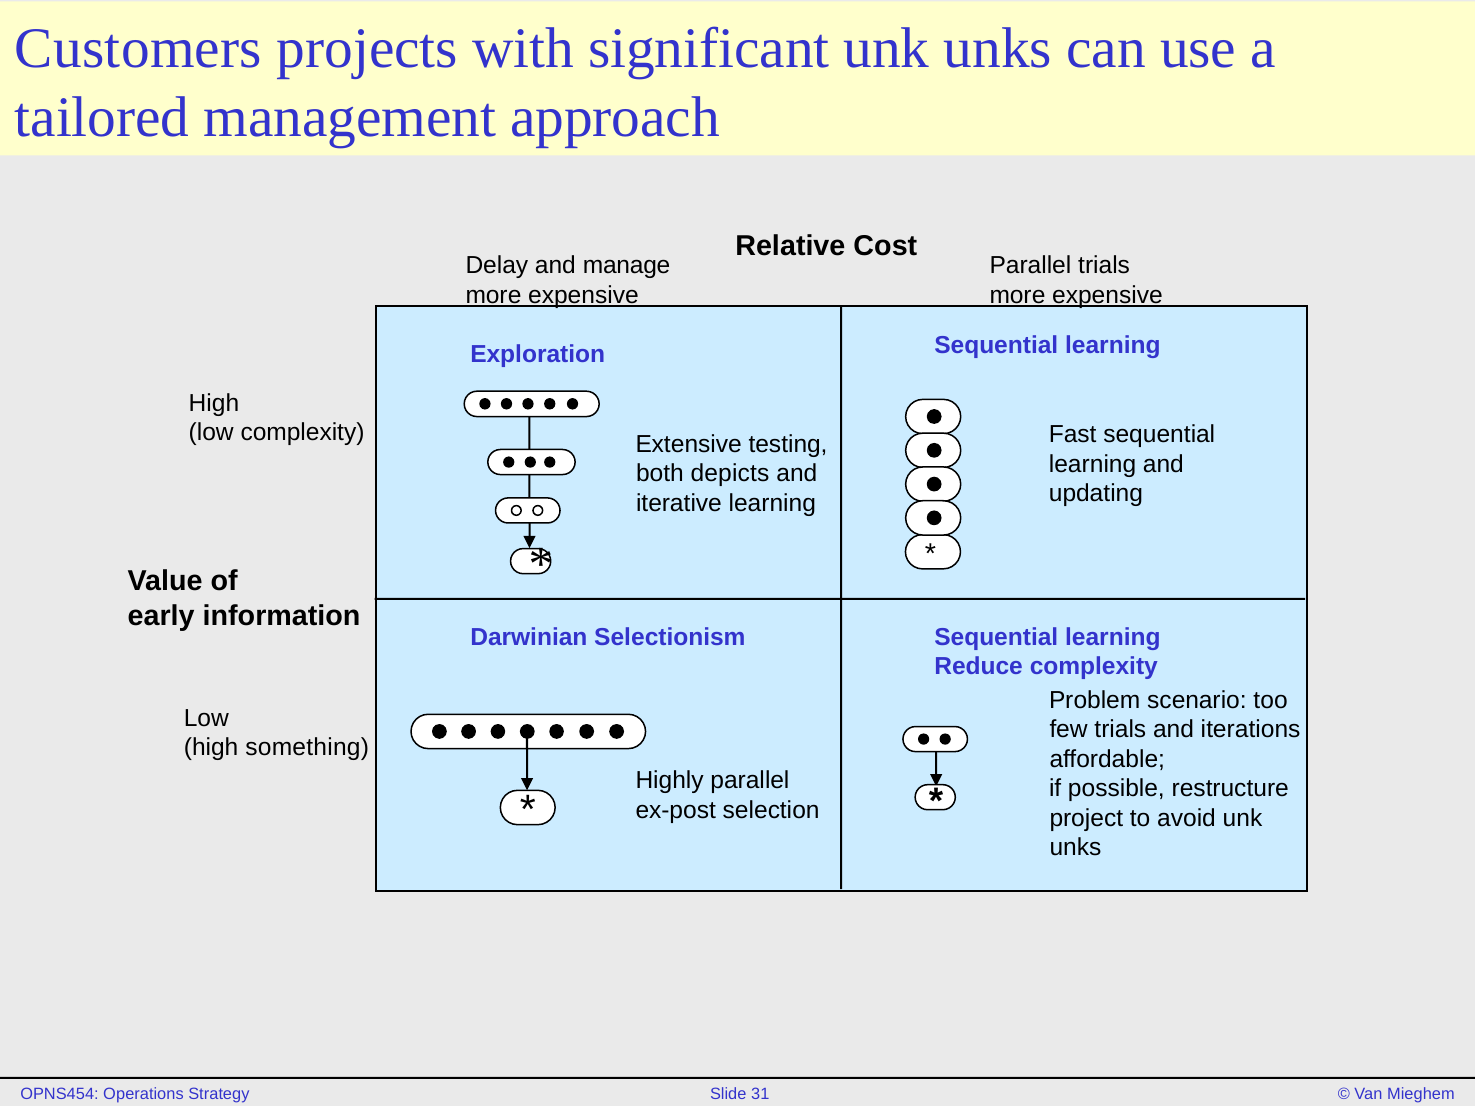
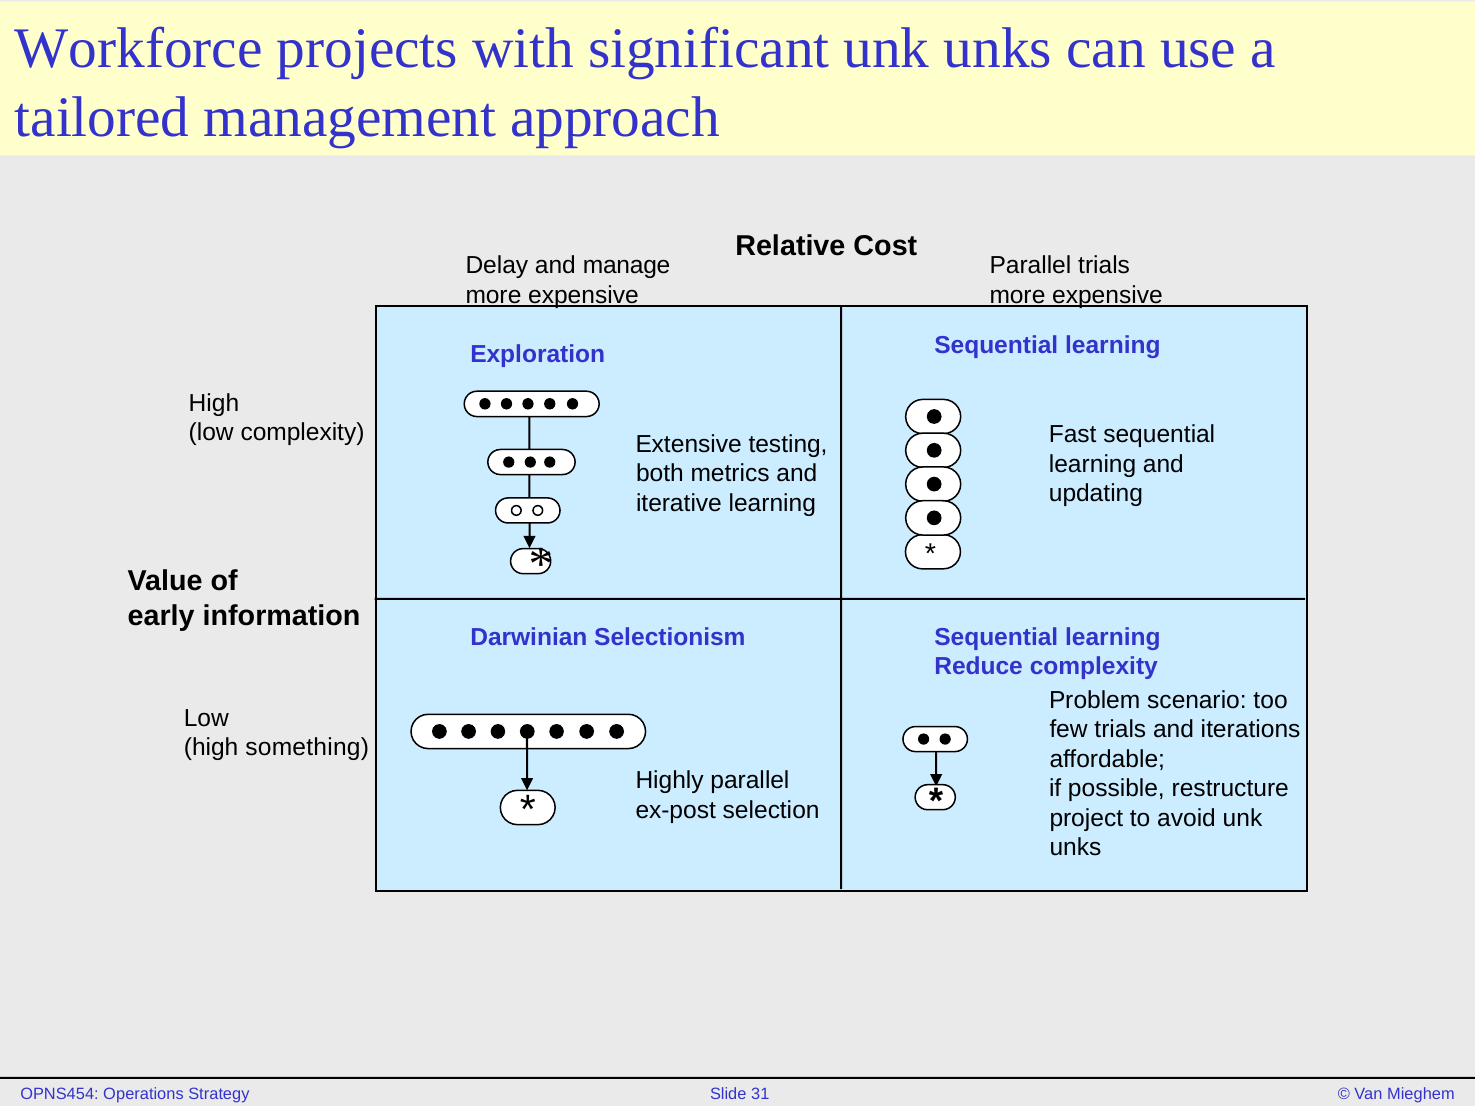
Customers: Customers -> Workforce (139, 49)
depicts: depicts -> metrics (730, 474)
